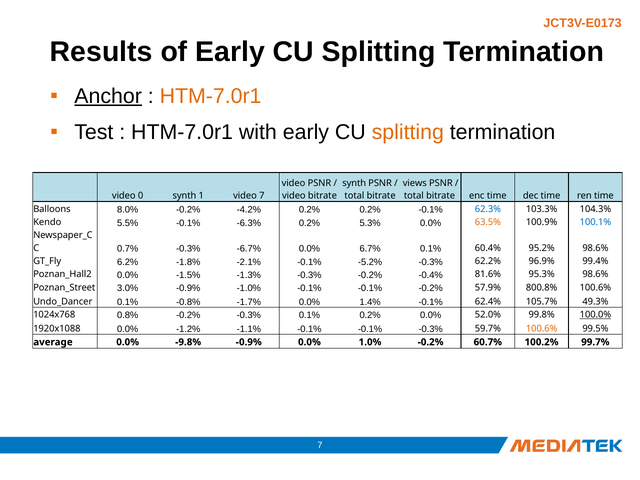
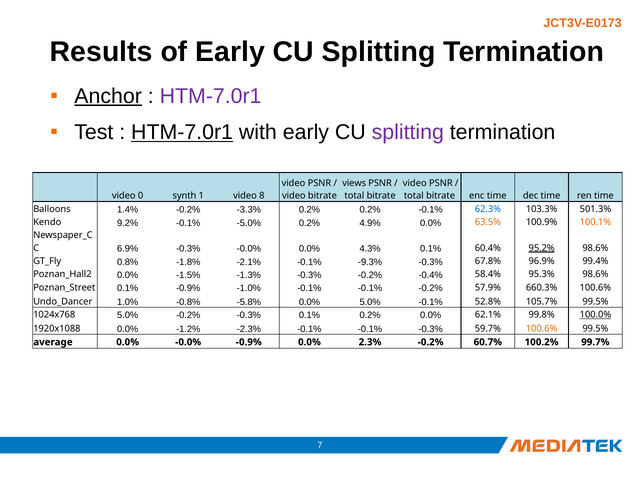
HTM-7.0r1 colour: orange -> purple (211, 96)
HTM-7.0r1 underline: none -> present (182, 132)
splitting colour: orange -> purple (408, 132)
synth: synth -> views (354, 183)
views: views -> video (415, 183)
video 7: 7 -> 8 (262, 196)
8.0%: 8.0% -> 1.4% (128, 210)
-4.2%: -4.2% -> -3.3% (249, 210)
104.3%: 104.3% -> 501.3% (595, 209)
5.5%: 5.5% -> 9.2% (128, 223)
-6.3%: -6.3% -> -5.0% (249, 223)
5.3%: 5.3% -> 4.9% (370, 223)
100.1% colour: blue -> orange (595, 222)
0.7%: 0.7% -> 6.9% (128, 249)
-0.3% -6.7%: -6.7% -> -0.0% (249, 249)
6.7%: 6.7% -> 4.3% (370, 249)
95.2% underline: none -> present (542, 248)
6.2%: 6.2% -> 0.8% (128, 262)
-5.2%: -5.2% -> -9.3% (370, 262)
62.2%: 62.2% -> 67.8% (488, 261)
81.6%: 81.6% -> 58.4% (488, 274)
3.0%: 3.0% -> 0.1% (128, 288)
800.8%: 800.8% -> 660.3% (542, 288)
0.1%: 0.1% -> 1.0% (128, 302)
-1.7%: -1.7% -> -5.8% (249, 302)
0.0% 1.4%: 1.4% -> 5.0% (370, 302)
62.4%: 62.4% -> 52.8% (488, 301)
105.7% 49.3%: 49.3% -> 99.5% (595, 301)
1024x768 0.8%: 0.8% -> 5.0% (128, 315)
52.0%: 52.0% -> 62.1% (488, 315)
-1.1%: -1.1% -> -2.3% (249, 329)
0.0% -9.8%: -9.8% -> -0.0% (188, 342)
1.0%: 1.0% -> 2.3% (370, 342)
